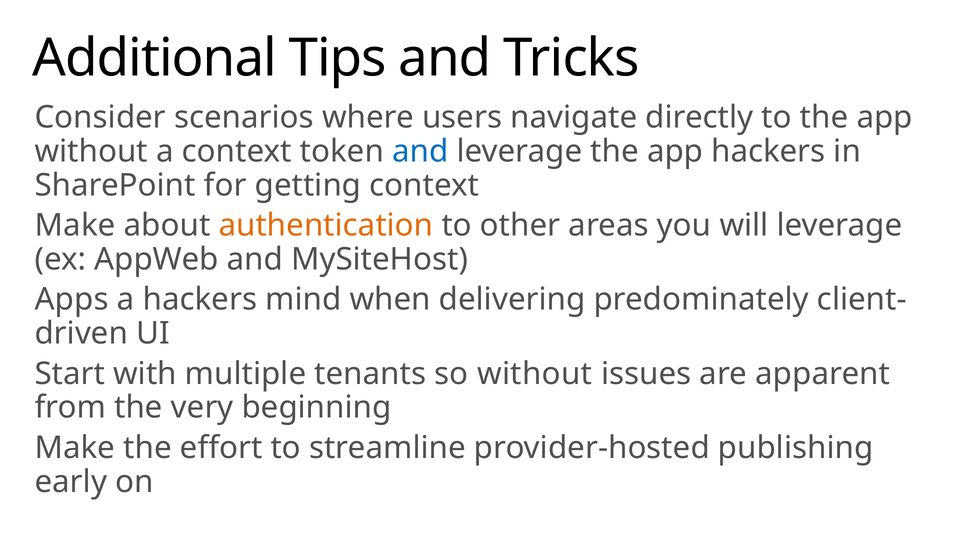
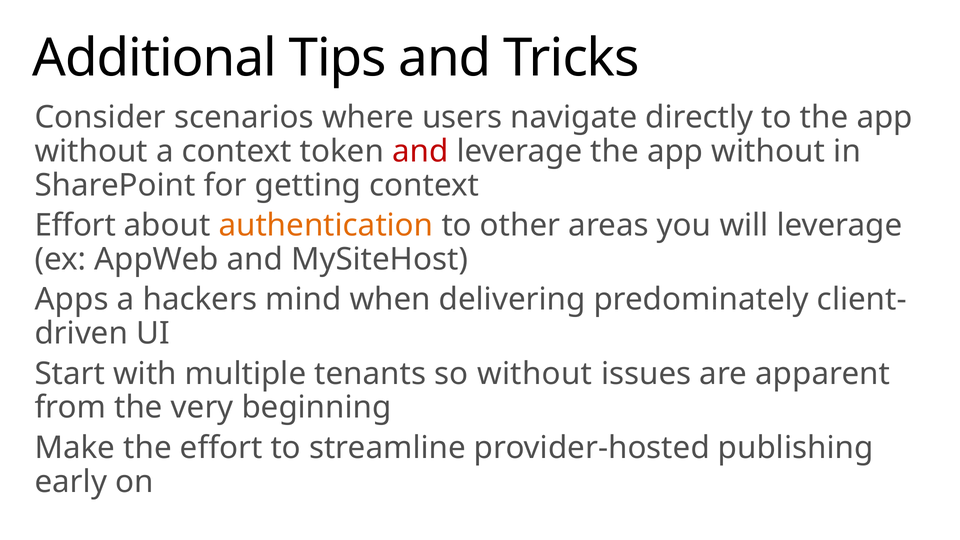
and colour: blue -> red (420, 151)
leverage the app hackers: hackers -> without (768, 151)
Make: Make -> Effort (75, 225)
